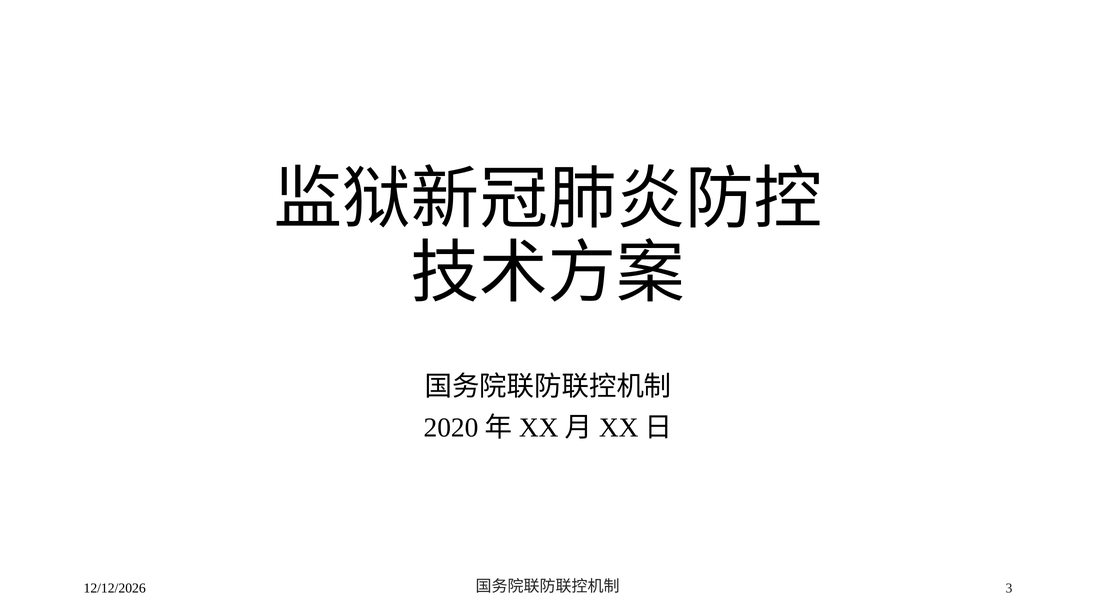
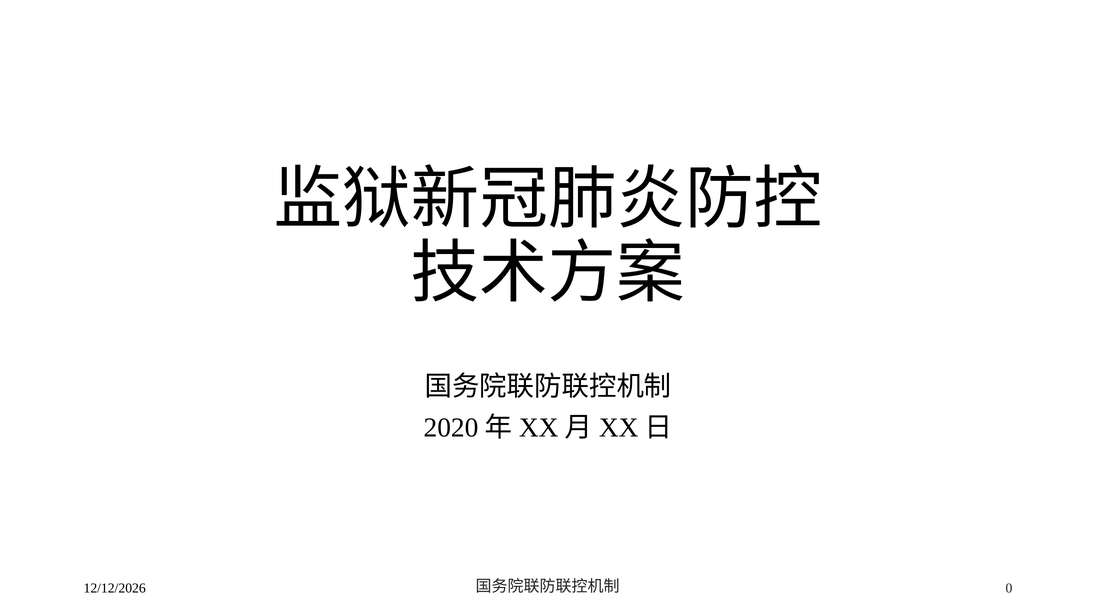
3: 3 -> 0 (1009, 589)
